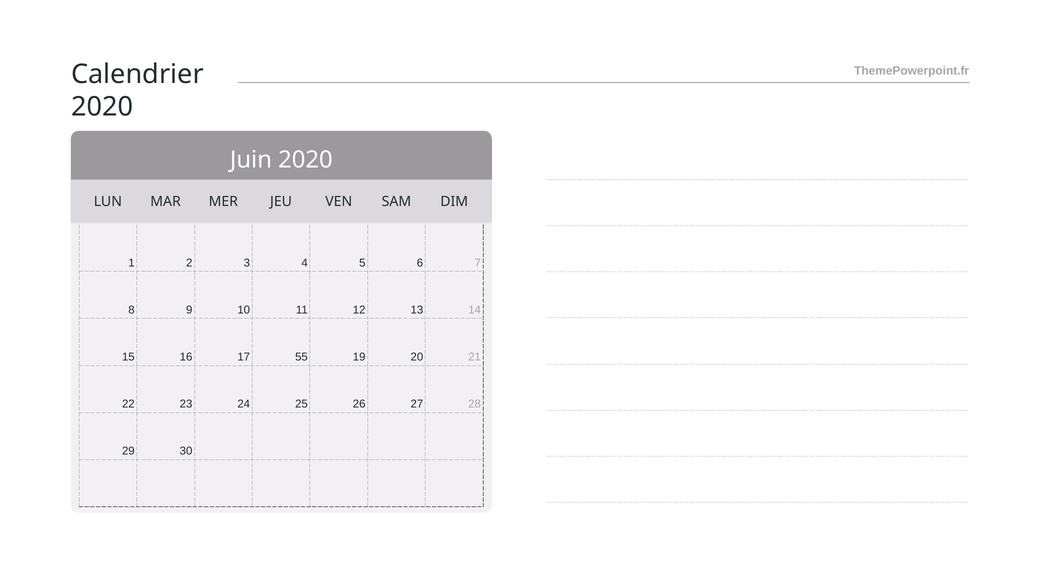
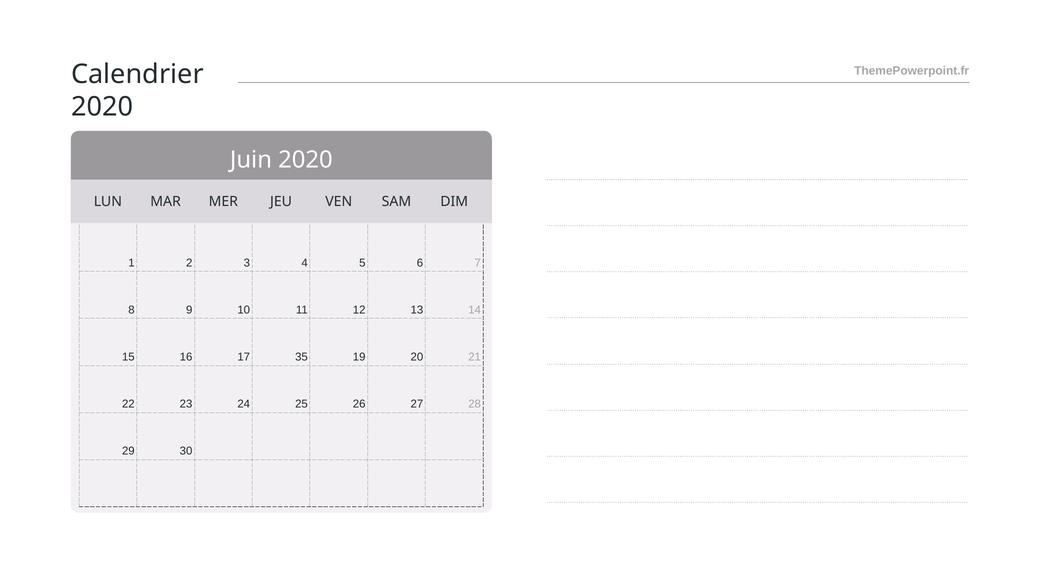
55: 55 -> 35 (301, 358)
